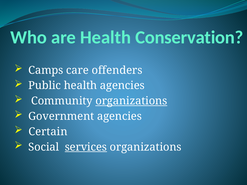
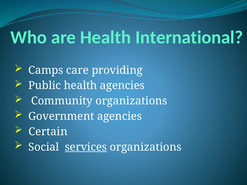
Conservation: Conservation -> International (189, 38)
offenders: offenders -> providing (117, 70)
organizations underline: present -> none (131, 101)
